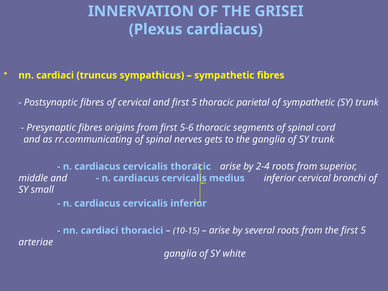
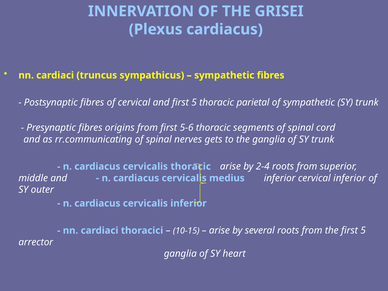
cervical bronchi: bronchi -> inferior (349, 178)
small: small -> outer (42, 190)
arteriae: arteriae -> arrector (36, 242)
white: white -> heart (234, 254)
